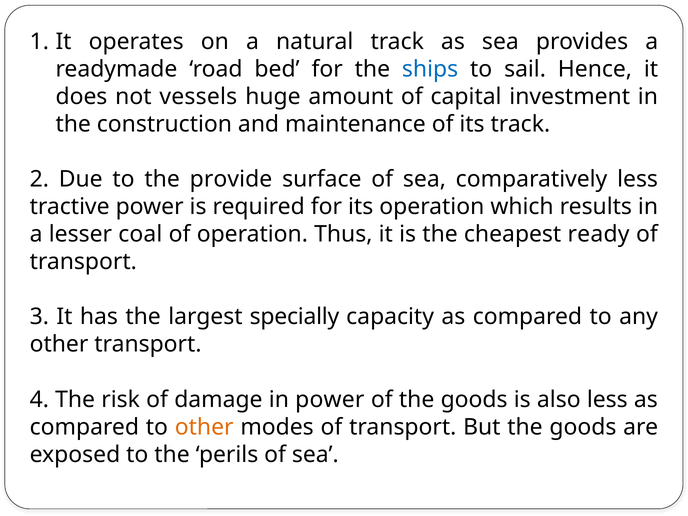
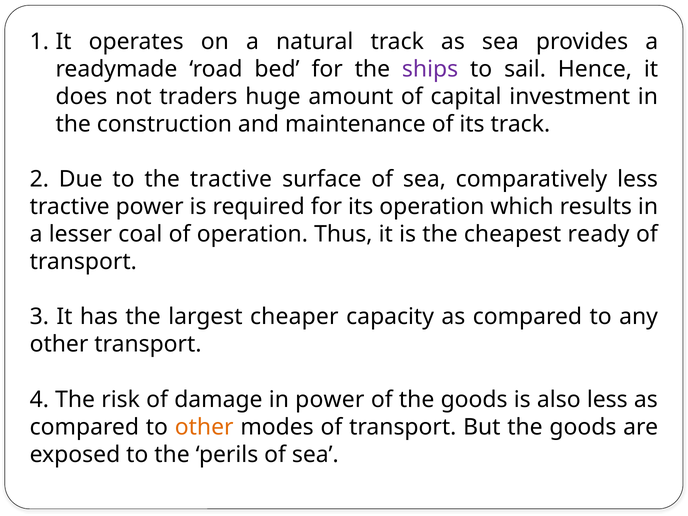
ships colour: blue -> purple (430, 69)
vessels: vessels -> traders (198, 97)
the provide: provide -> tractive (231, 179)
specially: specially -> cheaper (294, 317)
